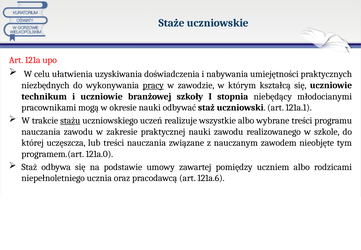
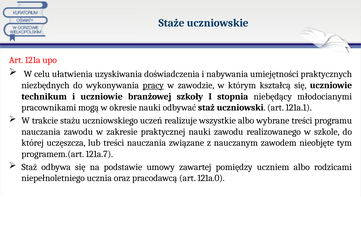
stażu underline: present -> none (70, 121)
121a.0: 121a.0 -> 121a.7 (99, 154)
121a.6: 121a.6 -> 121a.0 (211, 178)
